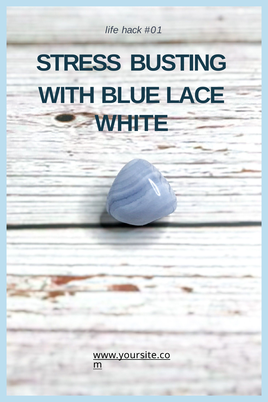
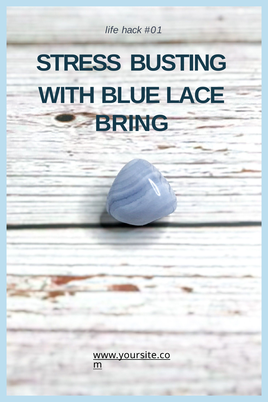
WHITE: WHITE -> BRING (132, 123)
